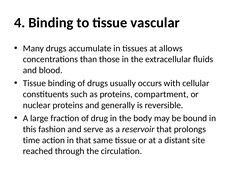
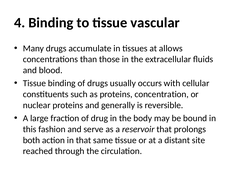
compartment: compartment -> concentration (162, 94)
time: time -> both (31, 140)
